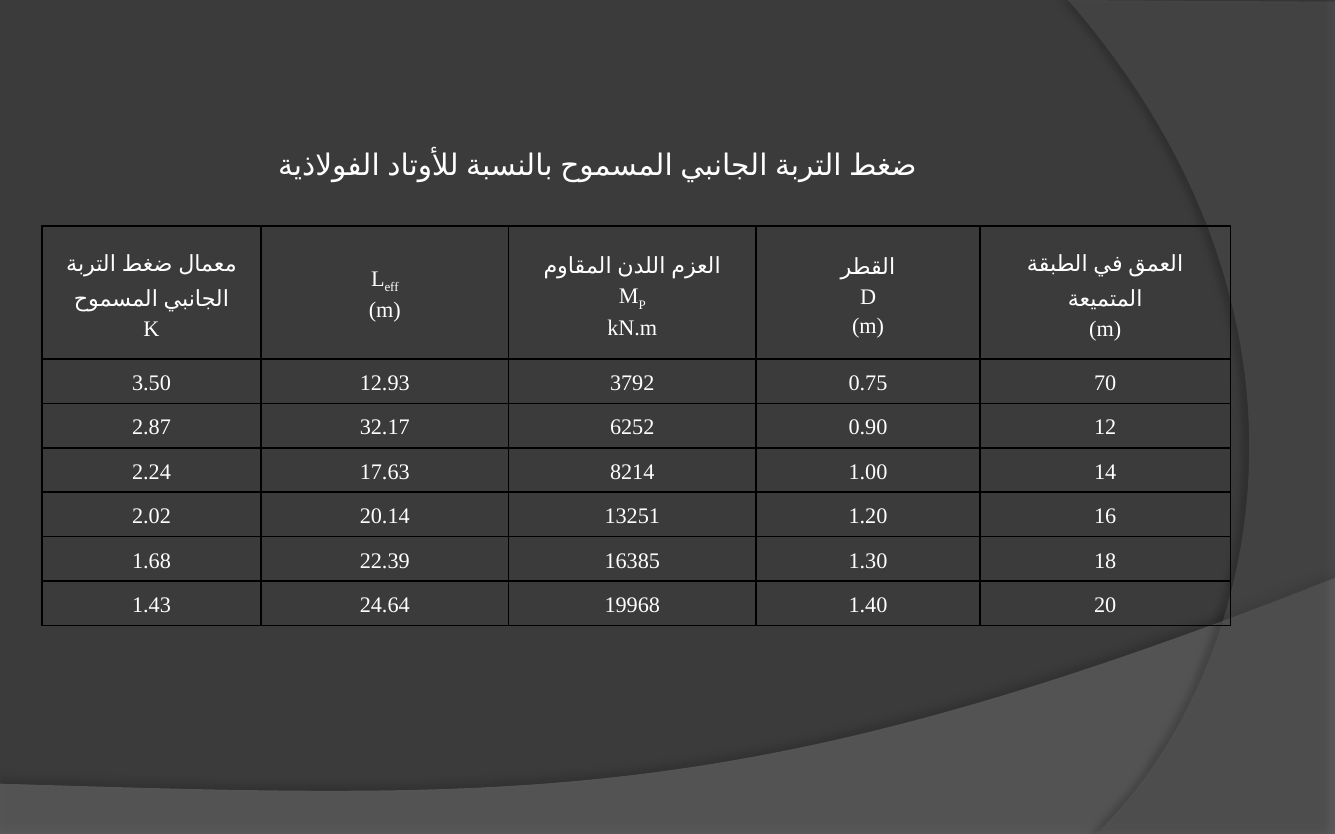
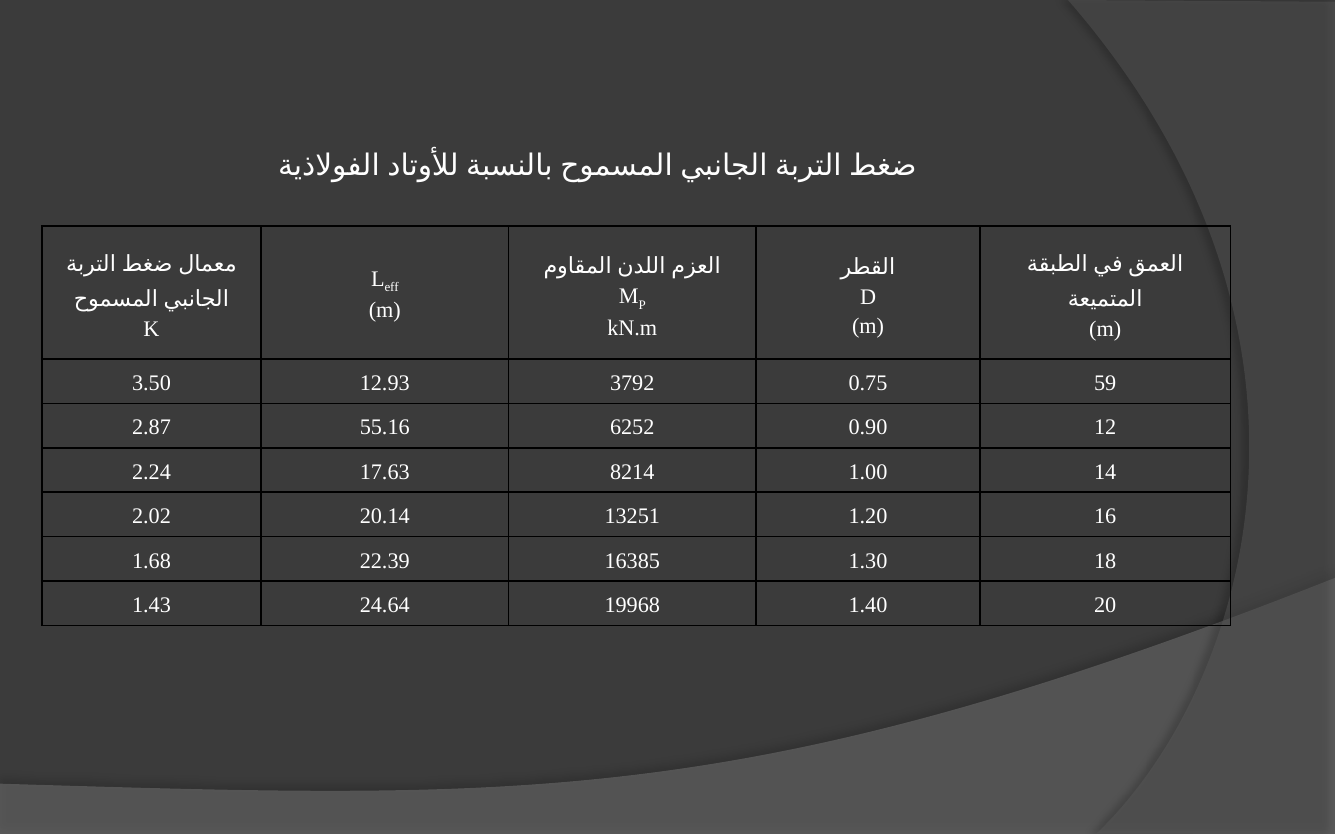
70: 70 -> 59 (1105, 383)
32.17: 32.17 -> 55.16 (385, 428)
